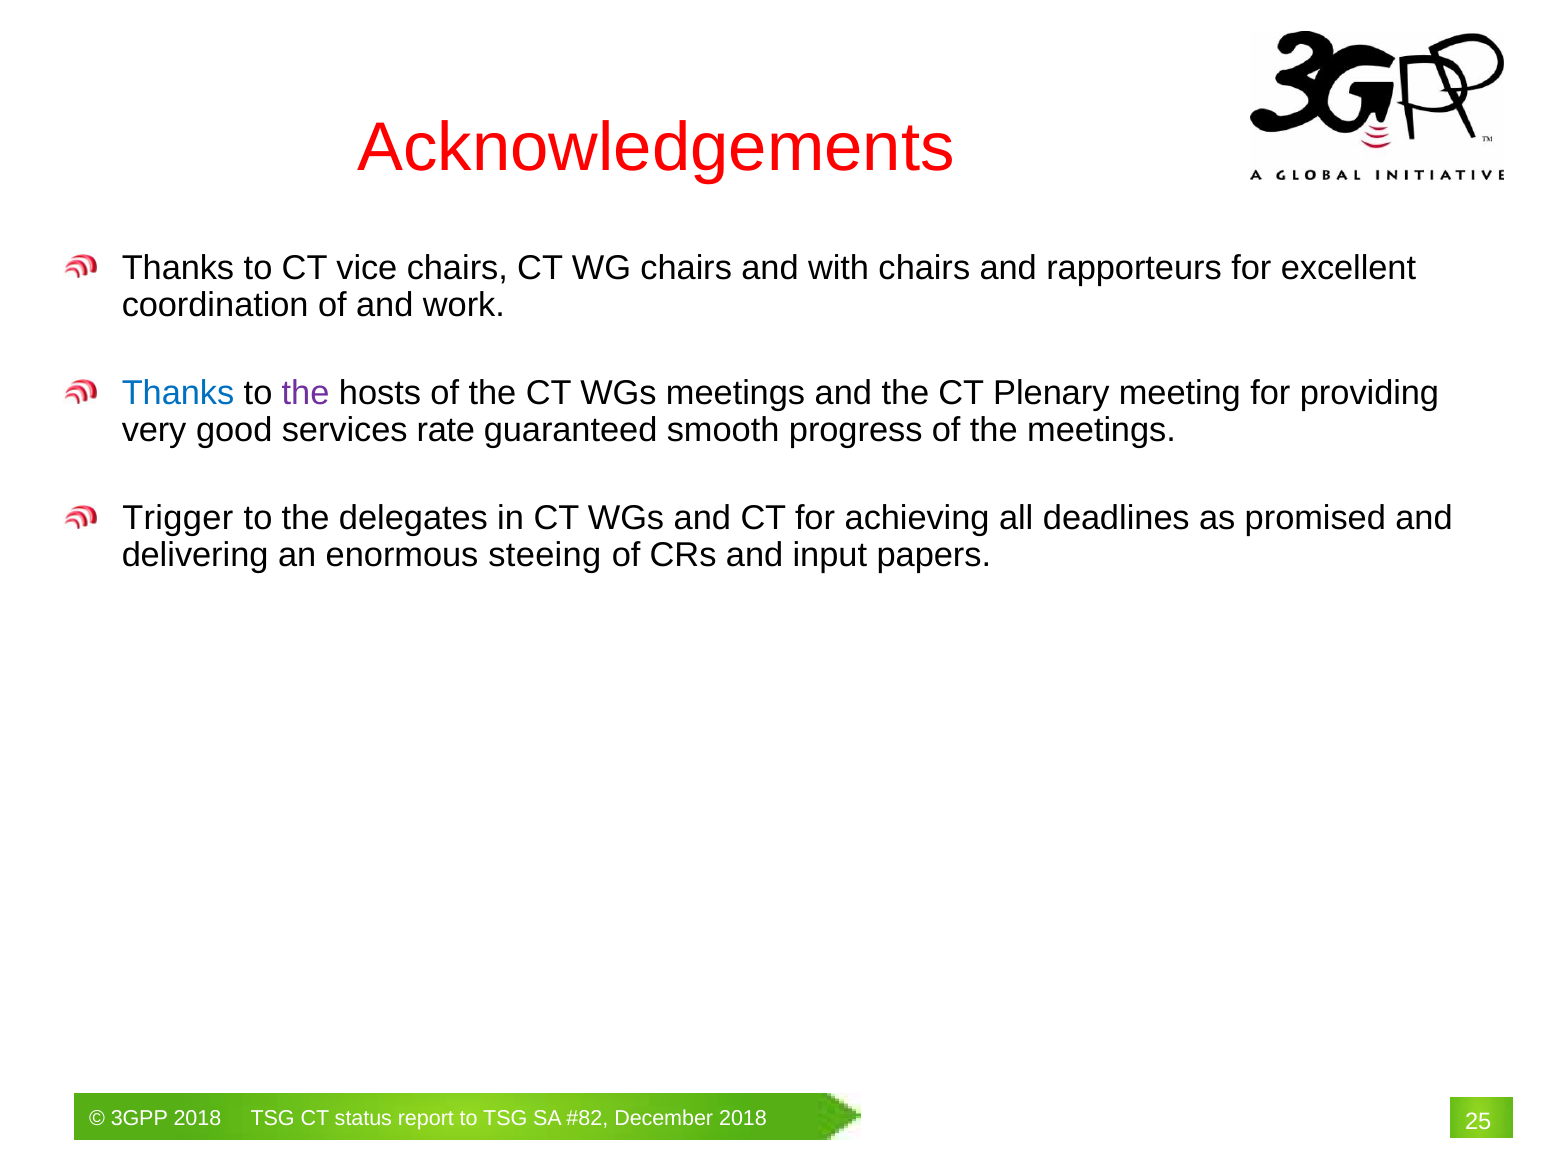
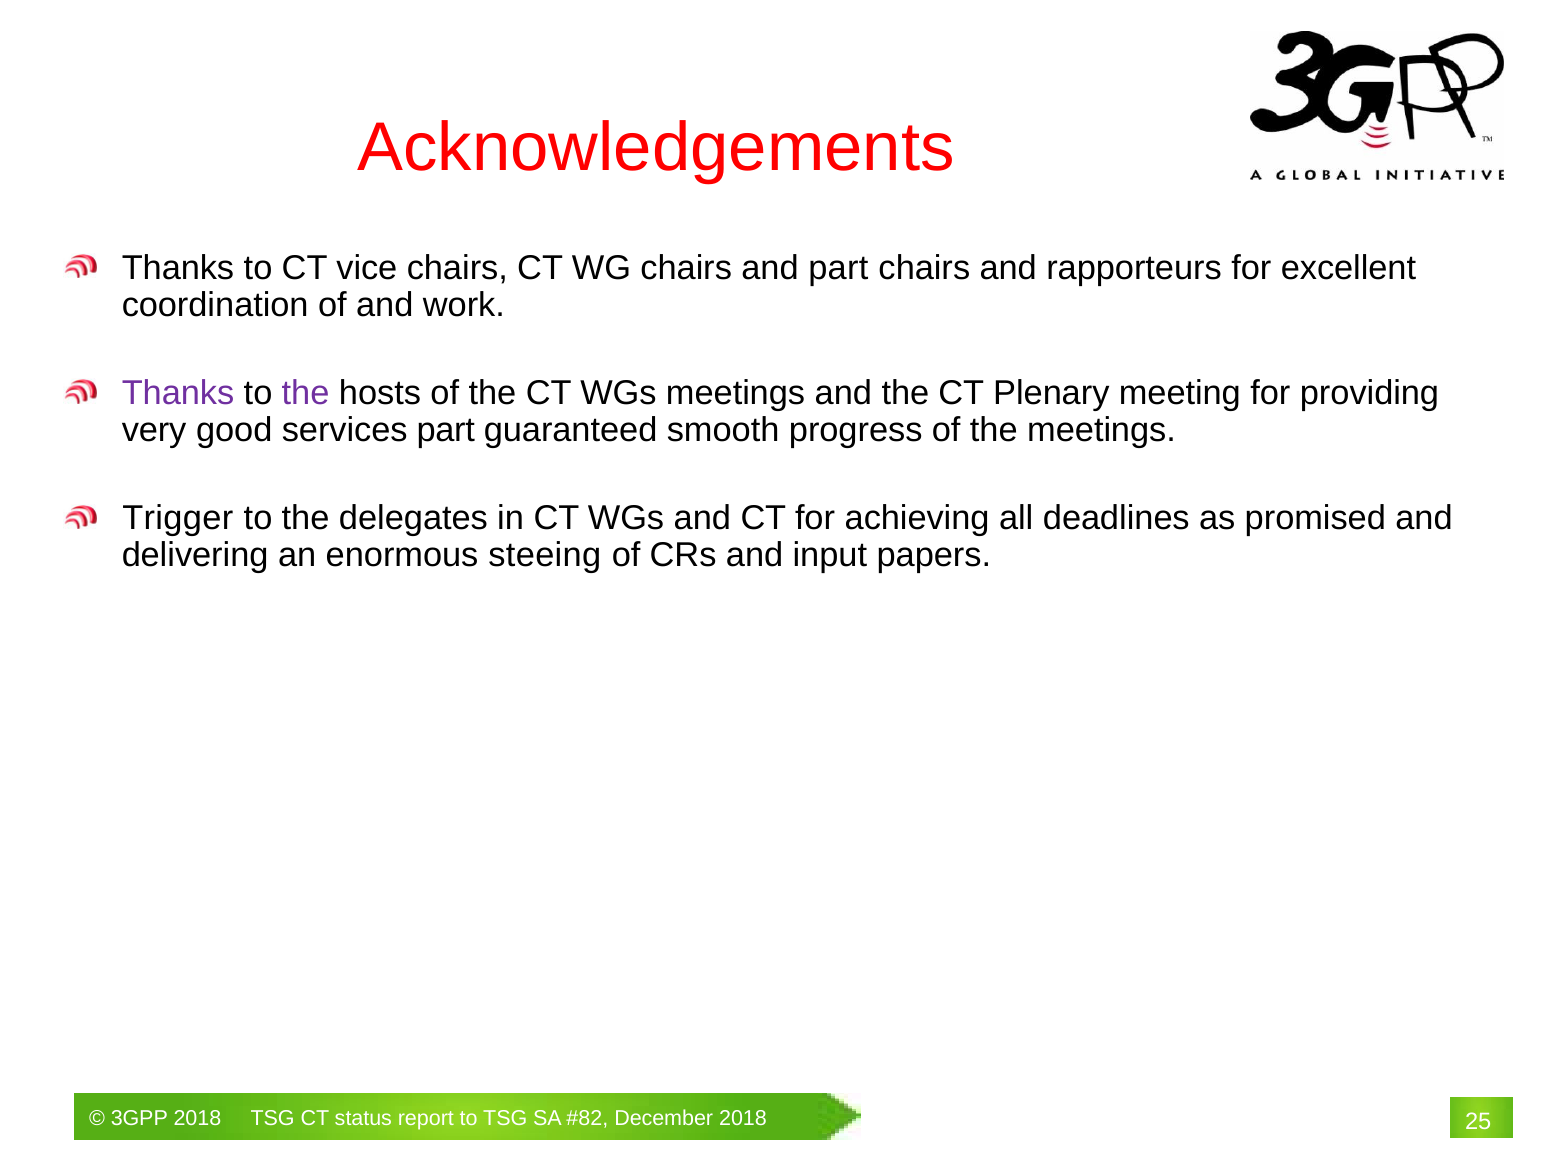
and with: with -> part (838, 268)
Thanks colour: blue -> purple (178, 393)
services rate: rate -> part (446, 430)
